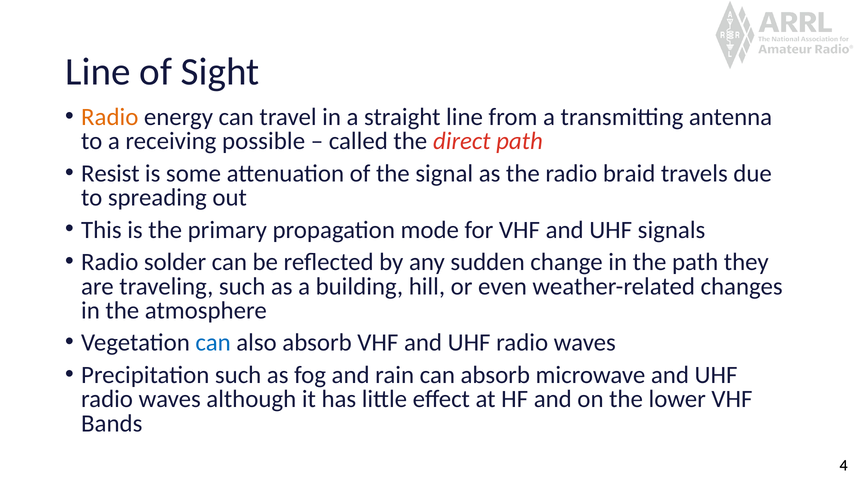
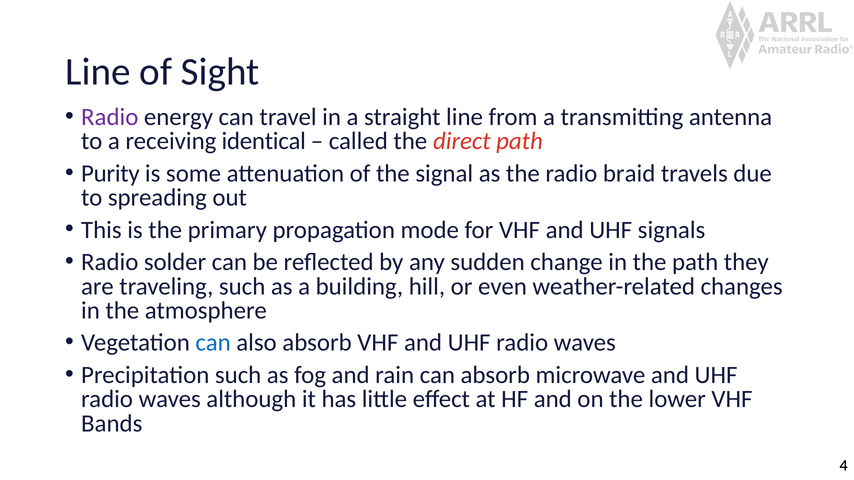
Radio colour: orange -> purple (110, 117)
possible: possible -> identical (264, 141)
Resist: Resist -> Purity (110, 174)
